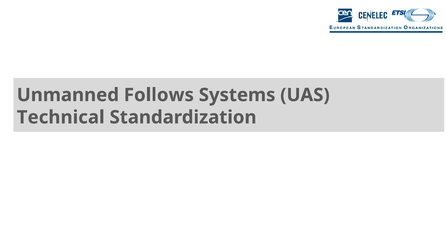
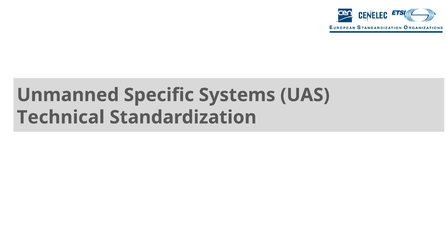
Follows: Follows -> Specific (159, 95)
